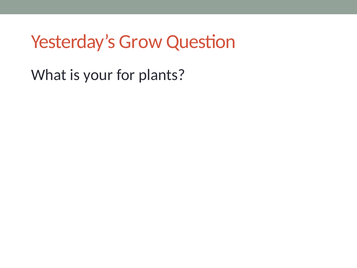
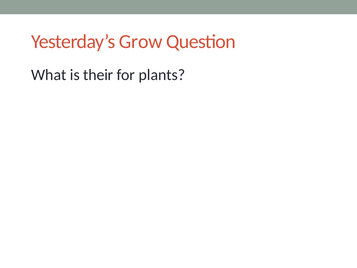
your: your -> their (98, 75)
